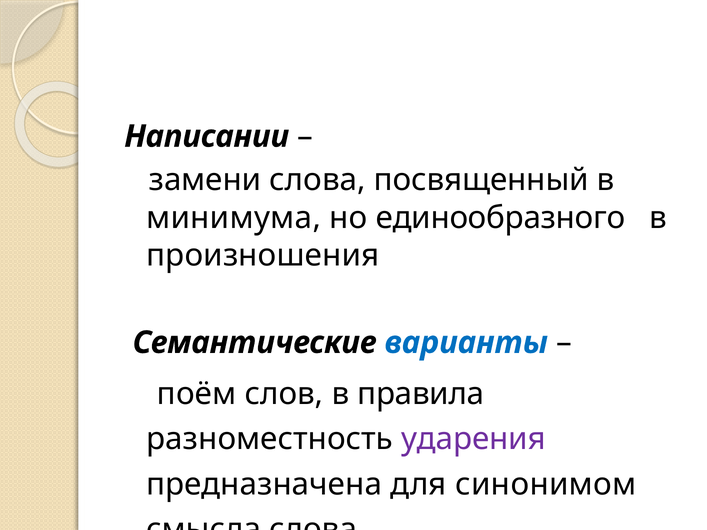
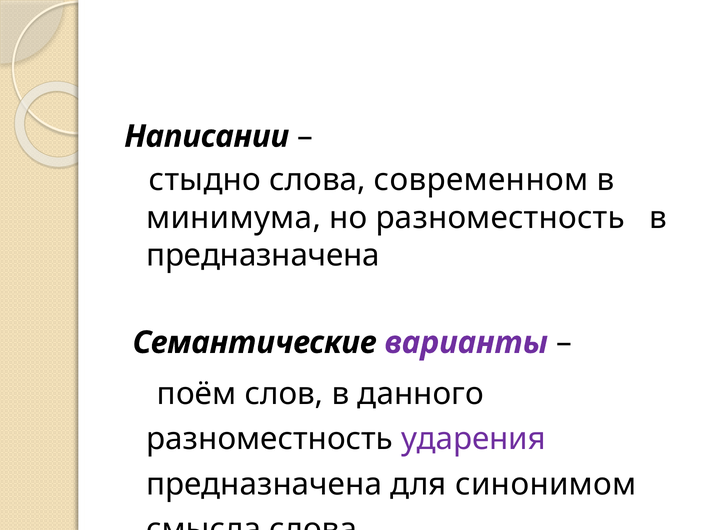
замени: замени -> стыдно (205, 180)
посвященный: посвященный -> современном (481, 180)
но единообразного: единообразного -> разноместность (500, 218)
произношения: произношения -> предназначена (263, 256)
варианты colour: blue -> purple (466, 343)
правила: правила -> данного (421, 394)
